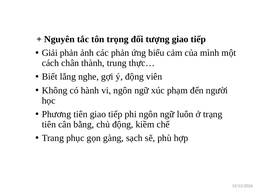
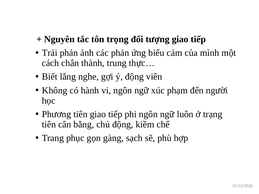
Giải: Giải -> Trải (50, 53)
